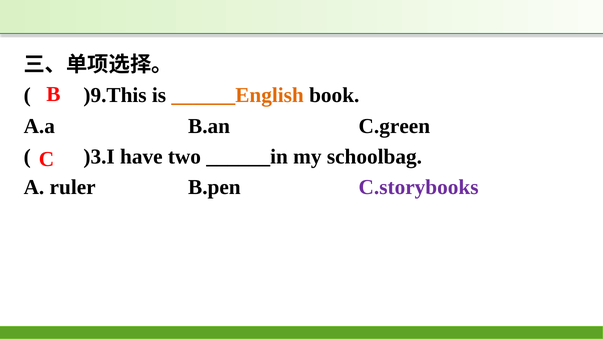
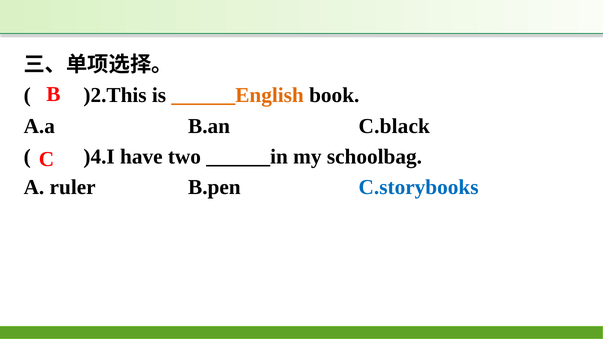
)9.This: )9.This -> )2.This (115, 95)
C.green: C.green -> C.black (394, 126)
)3.I: )3.I -> )4.I (99, 157)
C.storybooks colour: purple -> blue (419, 187)
